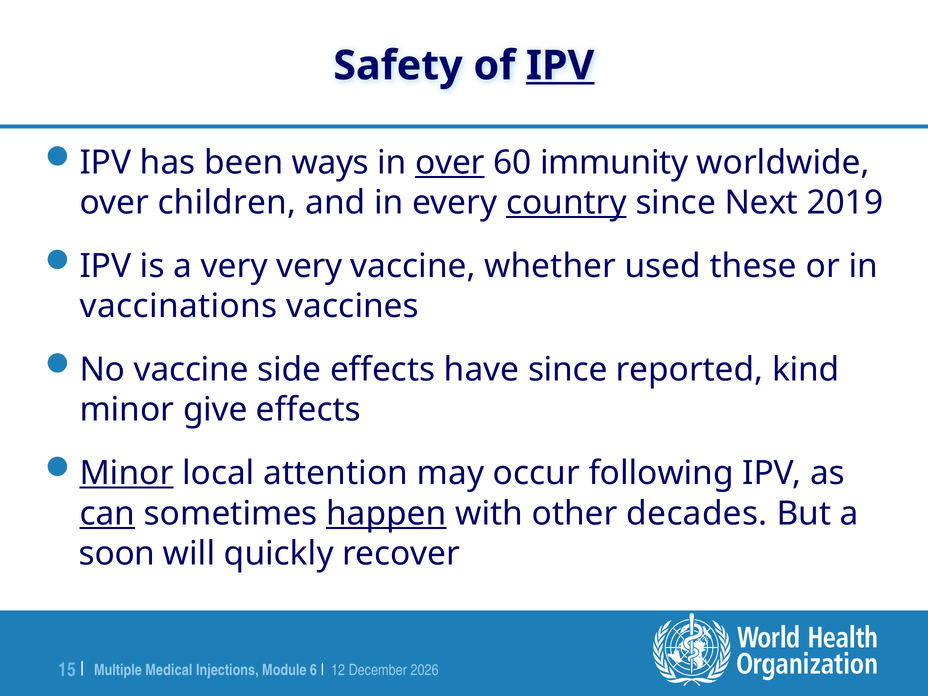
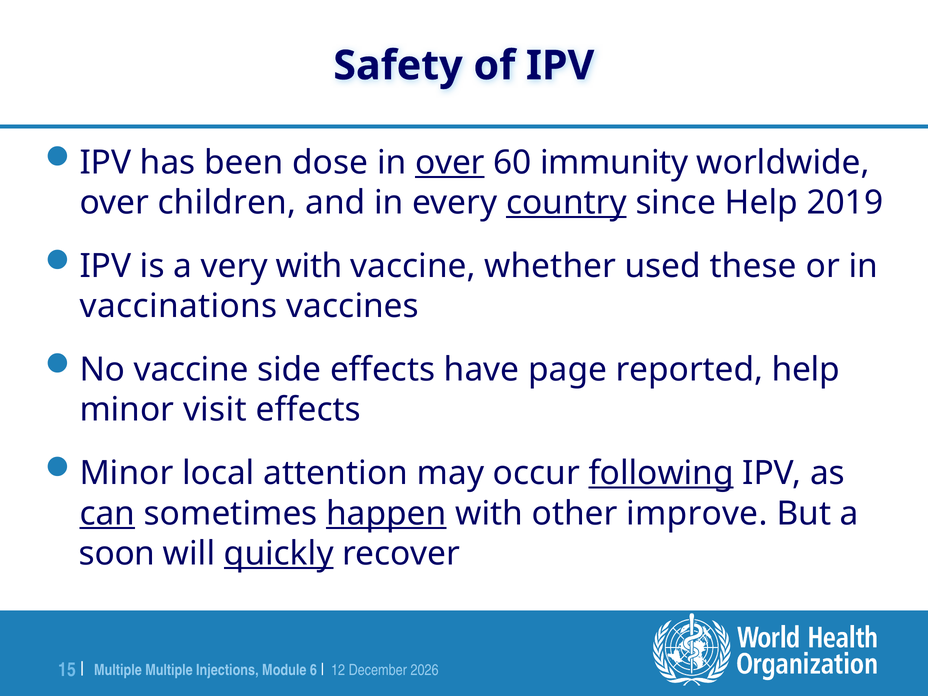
IPV underline: present -> none (560, 66)
ways: ways -> dose (330, 163)
since Next: Next -> Help (761, 203)
very very: very -> with (309, 266)
have since: since -> page (568, 370)
reported kind: kind -> help (806, 370)
give: give -> visit (215, 410)
Minor underline: present -> none (126, 473)
following underline: none -> present (661, 473)
decades: decades -> improve (697, 513)
quickly underline: none -> present (279, 554)
Medical: Medical -> Multiple (169, 670)
